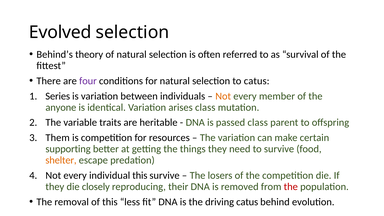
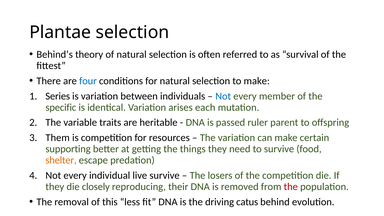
Evolved: Evolved -> Plantae (60, 32)
four colour: purple -> blue (88, 81)
to catus: catus -> make (257, 81)
Not colour: orange -> blue (223, 96)
anyone: anyone -> specific (61, 107)
arises class: class -> each (205, 107)
passed class: class -> ruler (258, 123)
individual this: this -> live (140, 175)
